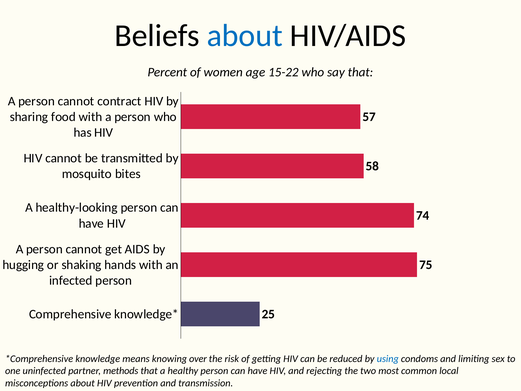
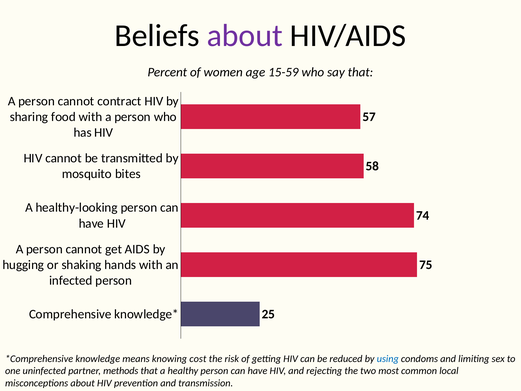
about colour: blue -> purple (245, 36)
15-22: 15-22 -> 15-59 (283, 72)
over: over -> cost (198, 359)
